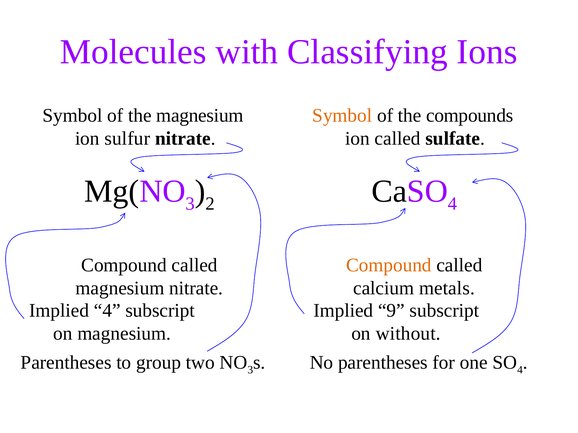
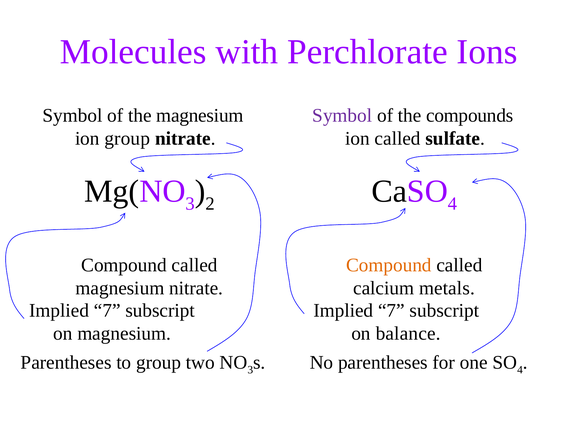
Classifying: Classifying -> Perchlorate (367, 52)
Symbol colour: orange -> purple (342, 116)
ion sulfur: sulfur -> group (127, 139)
4: 4 -> 7 (107, 311)
9: 9 -> 7 (391, 311)
without: without -> balance (408, 334)
